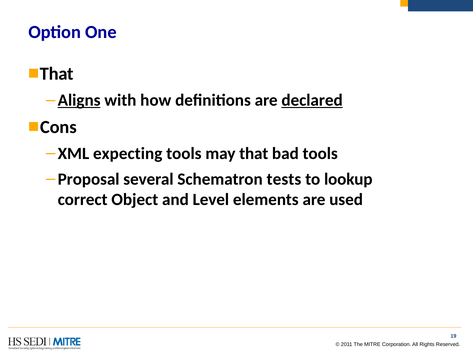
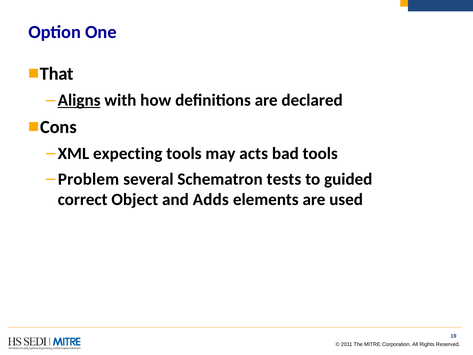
declared underline: present -> none (312, 100)
may that: that -> acts (254, 153)
Proposal: Proposal -> Problem (88, 179)
lookup: lookup -> guided (348, 179)
Level: Level -> Adds (211, 200)
